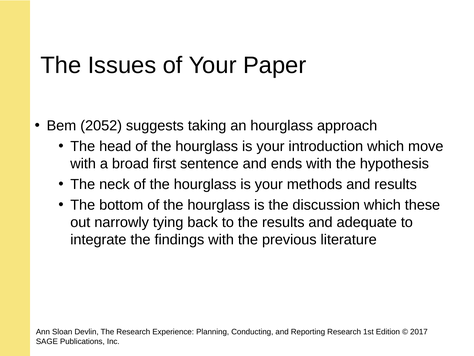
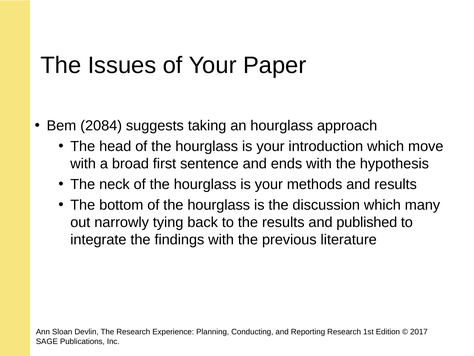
2052: 2052 -> 2084 (101, 125)
these: these -> many (422, 205)
adequate: adequate -> published (367, 222)
